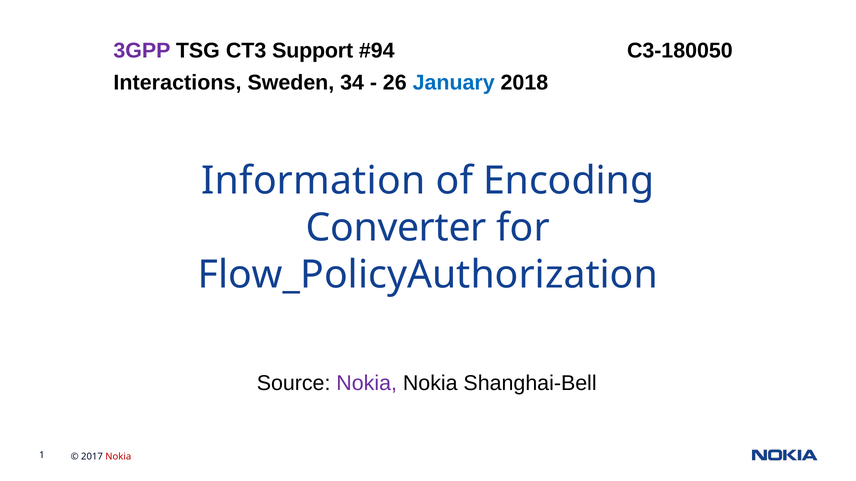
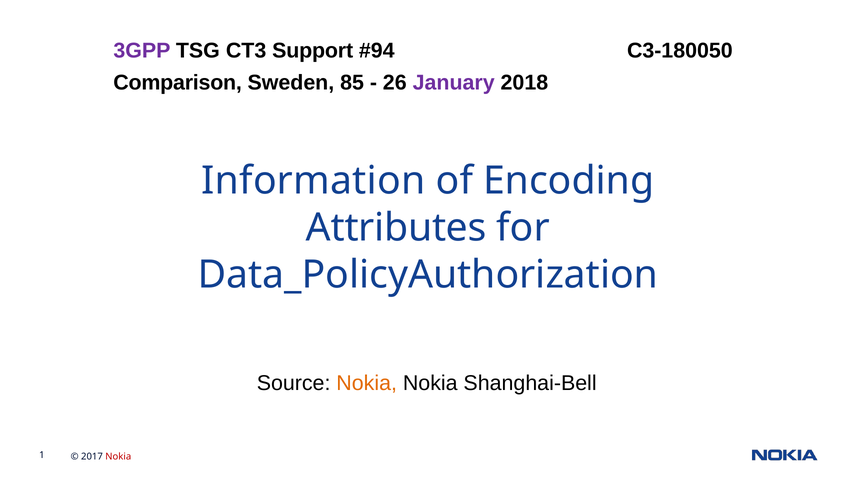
Interactions: Interactions -> Comparison (178, 83)
34: 34 -> 85 (352, 83)
January colour: blue -> purple (454, 83)
Converter: Converter -> Attributes (396, 228)
Flow_PolicyAuthorization: Flow_PolicyAuthorization -> Data_PolicyAuthorization (428, 275)
Nokia colour: purple -> orange (367, 384)
